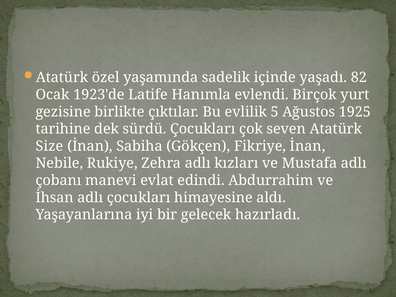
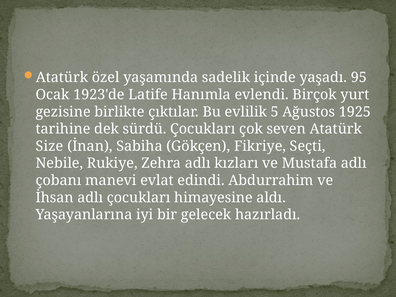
82: 82 -> 95 (359, 78)
Fikriye İnan: İnan -> Seçti (308, 146)
